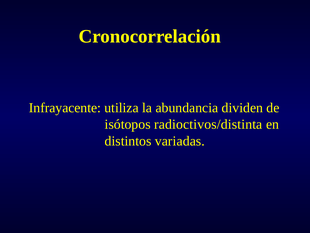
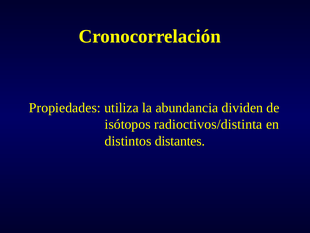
Infrayacente: Infrayacente -> Propiedades (65, 108)
variadas: variadas -> distantes (180, 141)
